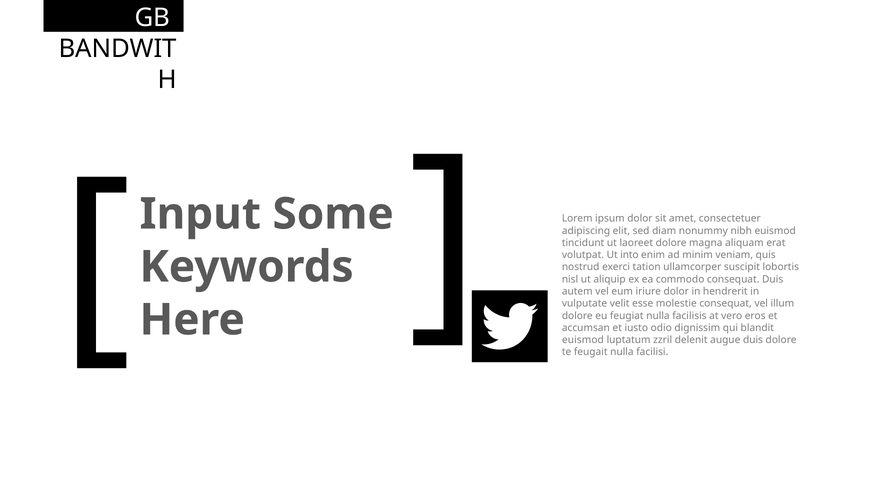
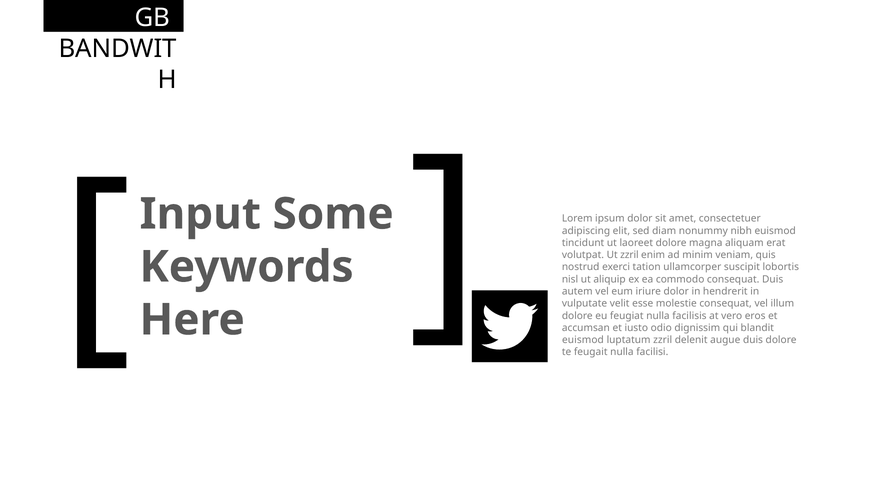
Ut into: into -> zzril (629, 255)
